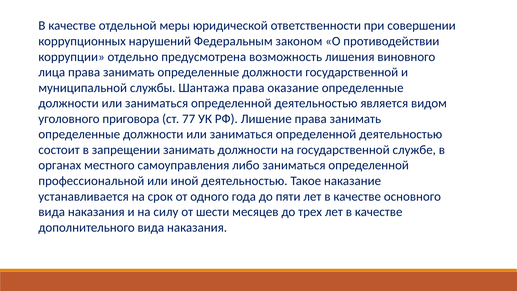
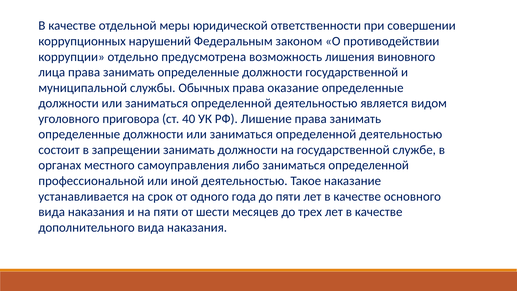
Шантажа: Шантажа -> Обычных (204, 88)
77: 77 -> 40 (189, 119)
на силу: силу -> пяти (166, 212)
